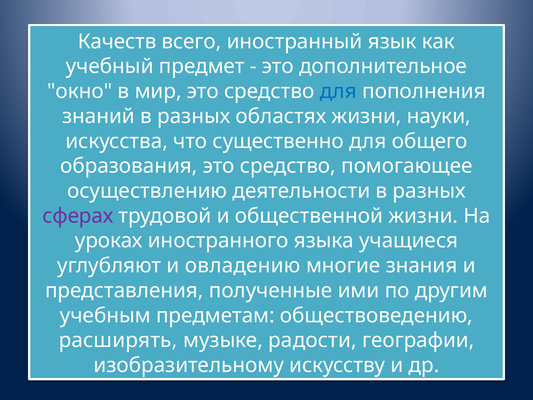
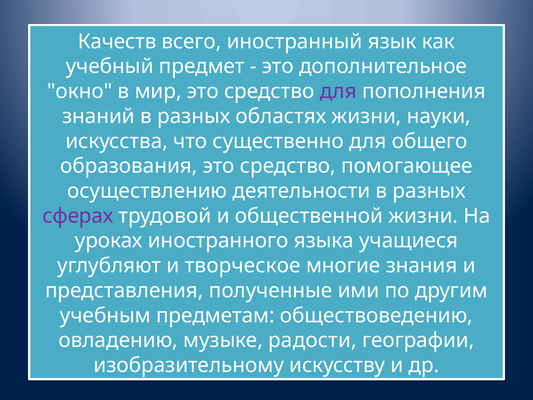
для colour: blue -> purple (338, 91)
овладению: овладению -> творческое (243, 266)
расширять: расширять -> овладению (118, 340)
